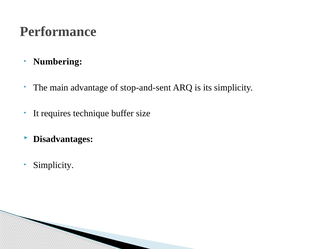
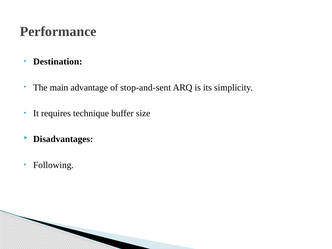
Numbering: Numbering -> Destination (58, 62)
Simplicity: Simplicity -> Following (53, 165)
